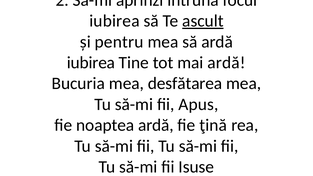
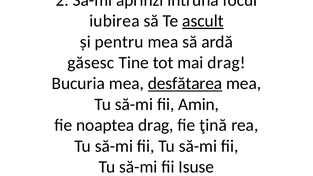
iubirea: iubirea -> găsesc (91, 63)
mai ardă: ardă -> drag (226, 63)
desfătarea underline: none -> present (185, 84)
Apus: Apus -> Amin (199, 104)
noaptea ardă: ardă -> drag (156, 125)
